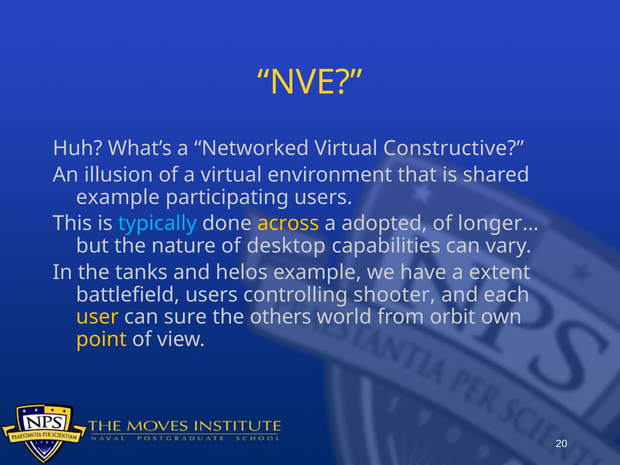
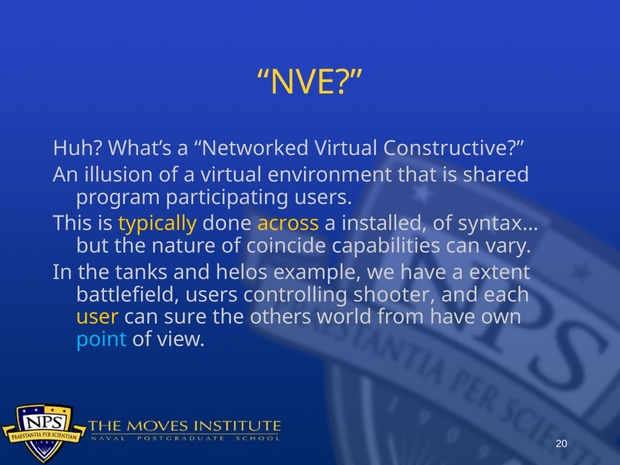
example: example -> program (118, 197)
typically colour: light blue -> yellow (157, 224)
adopted: adopted -> installed (384, 224)
longer…: longer… -> syntax… (498, 224)
desktop: desktop -> coincide (286, 246)
from orbit: orbit -> have (453, 317)
point colour: yellow -> light blue (101, 339)
